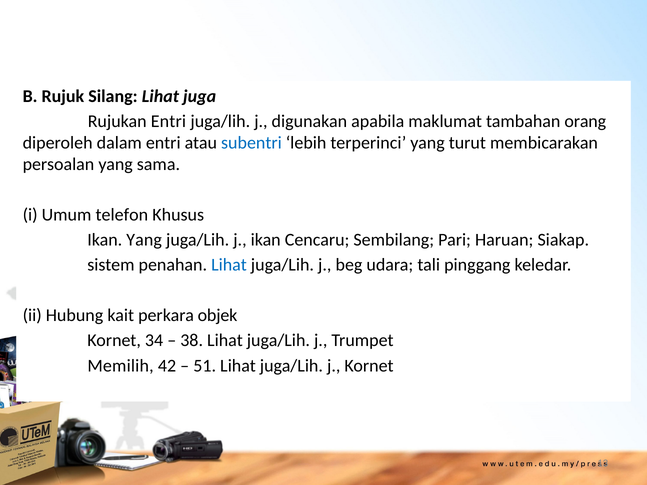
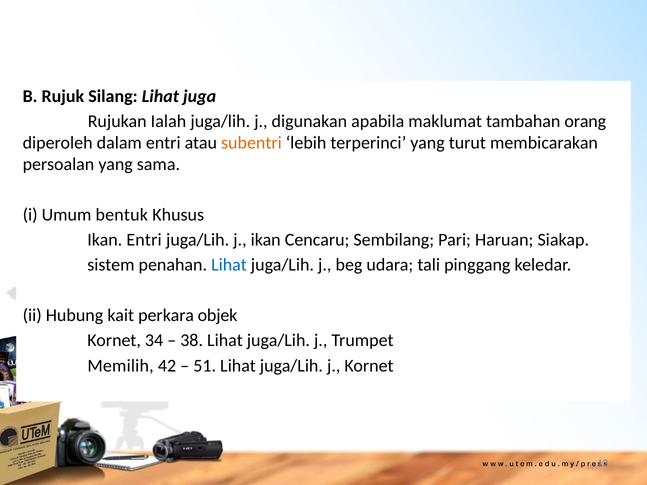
Rujukan Entri: Entri -> Ialah (168, 121)
subentri colour: blue -> orange (251, 143)
telefon: telefon -> bentuk (122, 215)
Ikan Yang: Yang -> Entri (144, 240)
